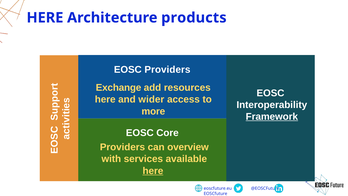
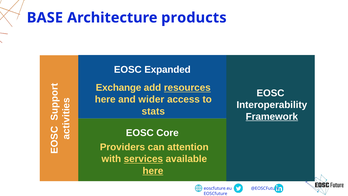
HERE: HERE -> BASE (45, 18)
EOSC Providers: Providers -> Expanded (168, 70)
resources underline: none -> present (187, 88)
more: more -> stats (153, 111)
overview: overview -> attention (188, 147)
services underline: none -> present (143, 159)
